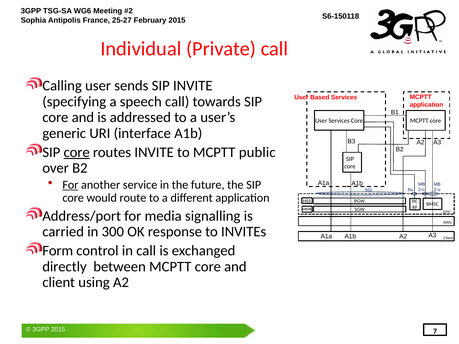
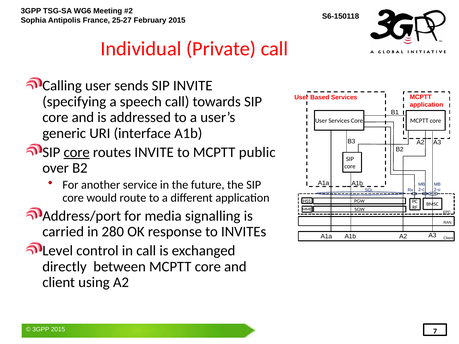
For underline: present -> none (70, 185)
300: 300 -> 280 (113, 232)
Form: Form -> Level (58, 251)
